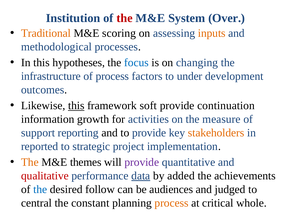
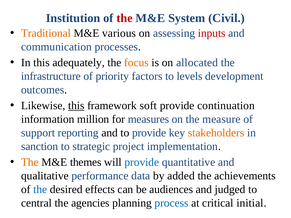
Over: Over -> Civil (227, 18)
scoring: scoring -> various (119, 33)
inputs colour: orange -> red (212, 33)
methodological: methodological -> communication (56, 47)
hypotheses: hypotheses -> adequately (79, 63)
focus colour: blue -> orange (136, 63)
changing: changing -> allocated (197, 63)
of process: process -> priority (112, 76)
under: under -> levels (190, 76)
growth: growth -> million (93, 119)
activities: activities -> measures (149, 119)
reported: reported -> sanction (40, 147)
provide colour: purple -> blue (142, 162)
qualitative colour: red -> black (45, 176)
data underline: present -> none (141, 176)
follow: follow -> effects (100, 190)
constant: constant -> agencies (90, 203)
process colour: orange -> blue (171, 203)
whole: whole -> initial (251, 203)
